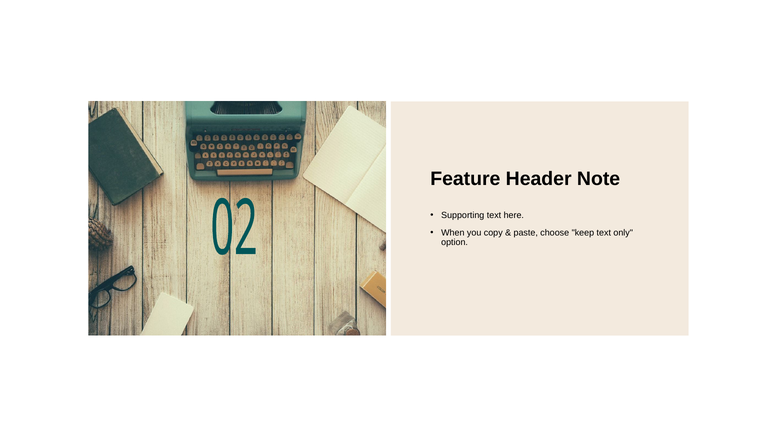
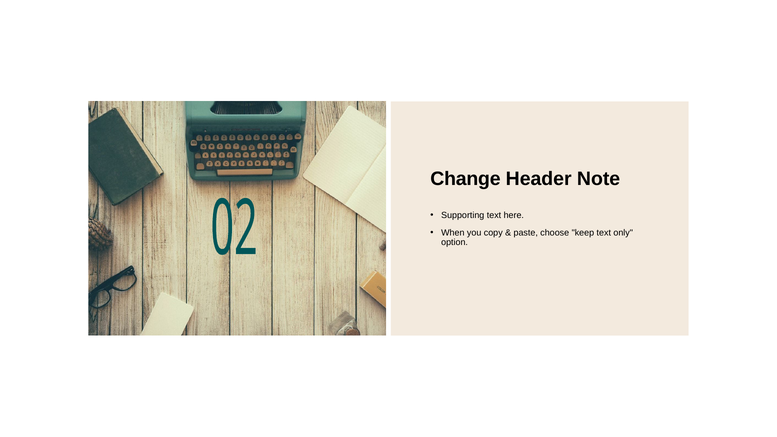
Feature: Feature -> Change (465, 179)
